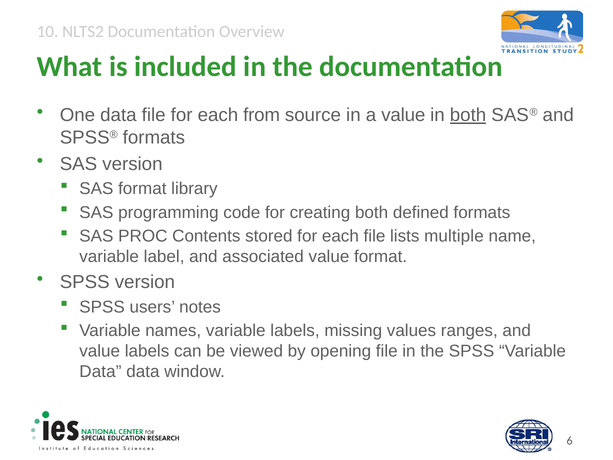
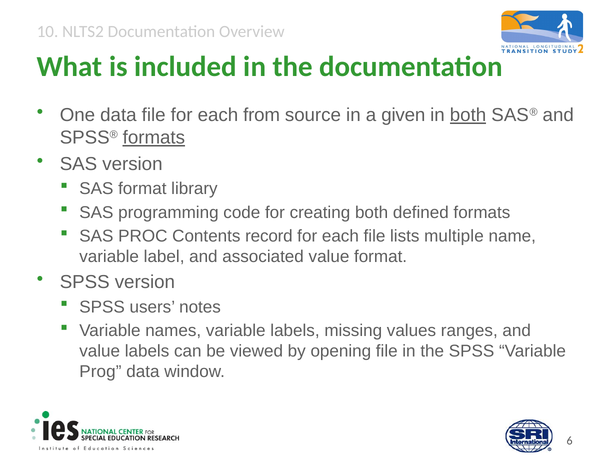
a value: value -> given (403, 115)
formats underline: none -> present (154, 138)
stored: stored -> record (269, 236)
Data: Data -> Prog (100, 371)
